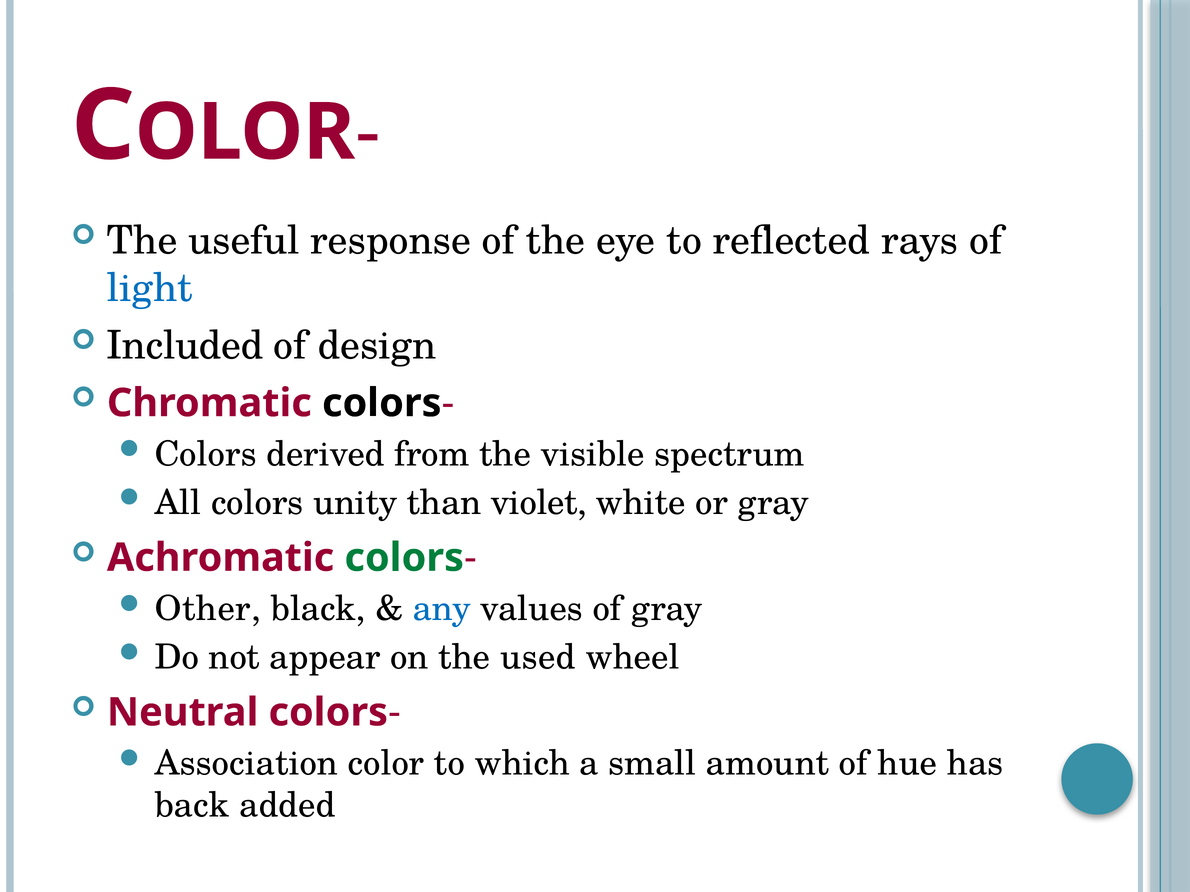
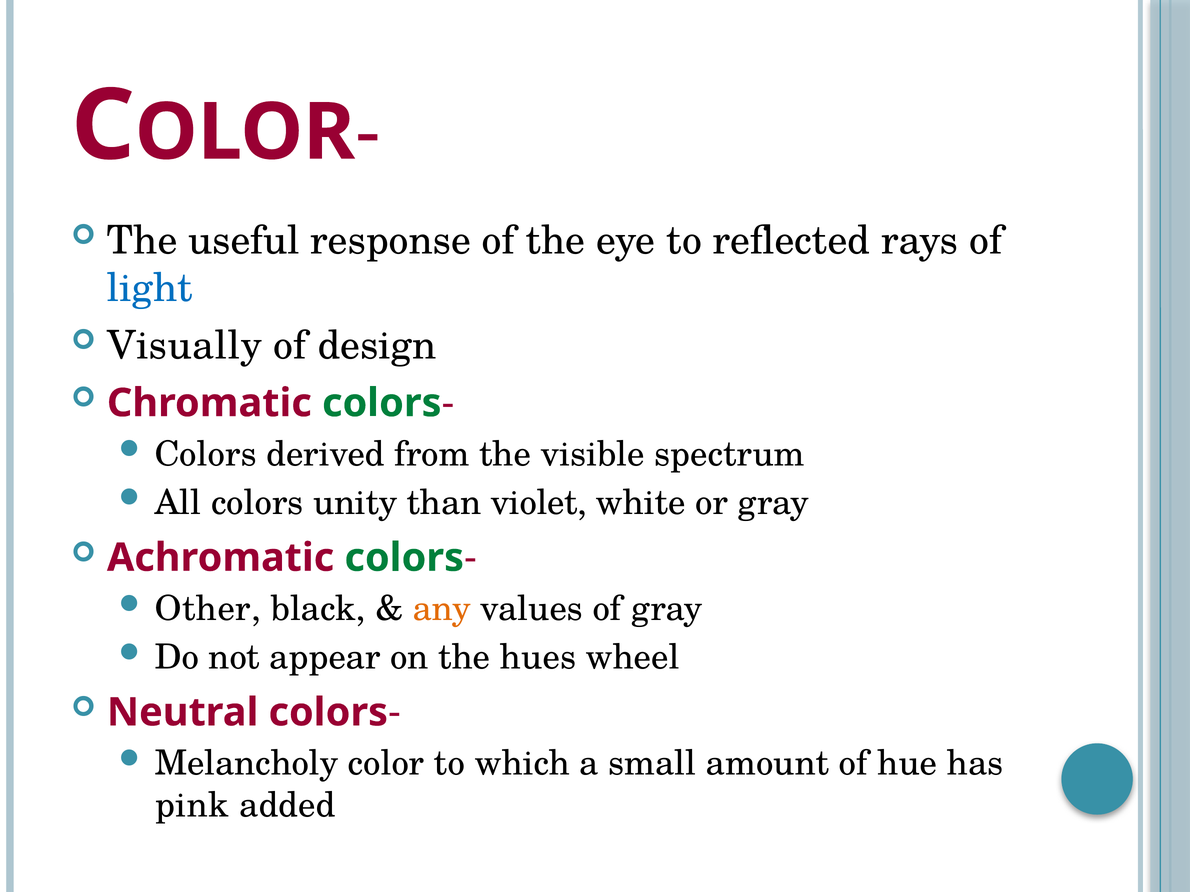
Included: Included -> Visually (185, 346)
colors colour: black -> green (382, 403)
any colour: blue -> orange (442, 609)
used: used -> hues (538, 658)
Association: Association -> Melancholy (246, 764)
back: back -> pink (192, 806)
